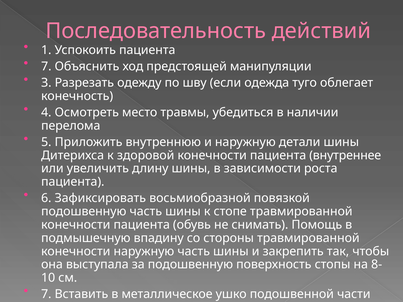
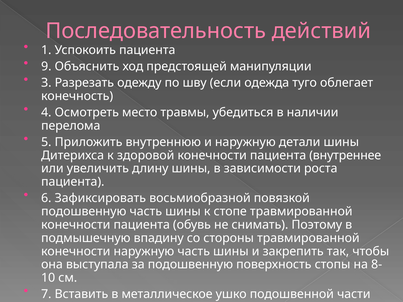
7: 7 -> 9 (46, 67)
Помощь: Помощь -> Поэтому (317, 225)
